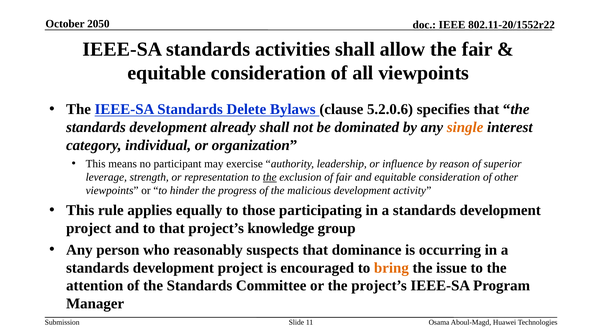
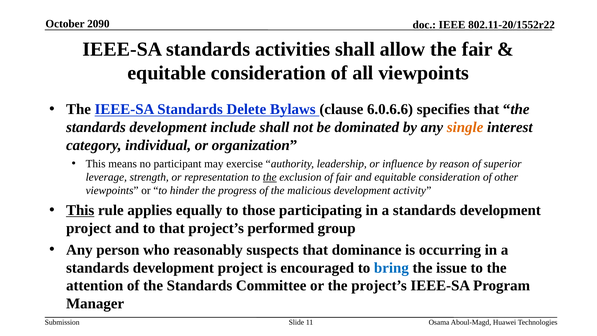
2050: 2050 -> 2090 (98, 24)
5.2.0.6: 5.2.0.6 -> 6.0.6.6 (390, 109)
already: already -> include (233, 127)
This underline: none -> present (80, 210)
knowledge: knowledge -> performed (281, 228)
bring colour: orange -> blue (391, 268)
